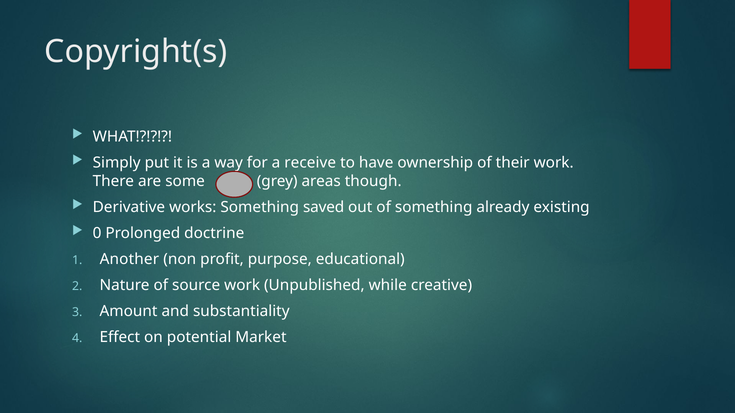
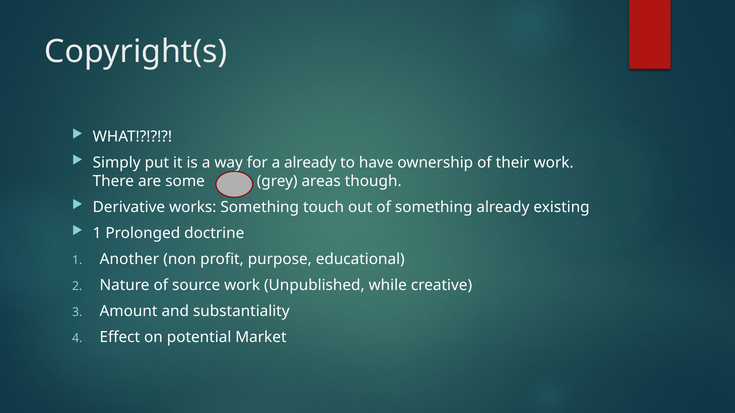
a receive: receive -> already (310, 163)
saved: saved -> touch (324, 207)
0: 0 -> 1 (97, 233)
